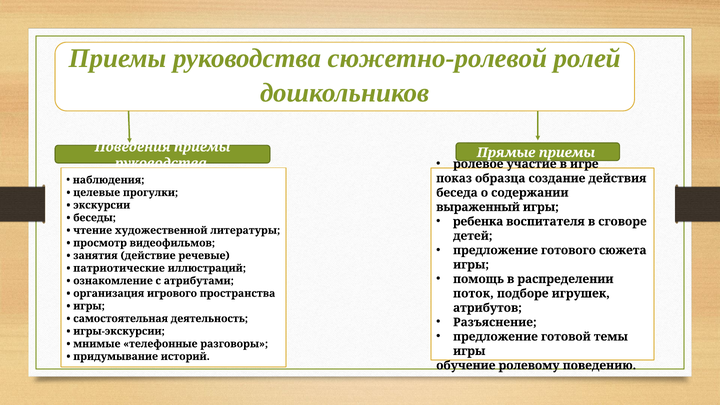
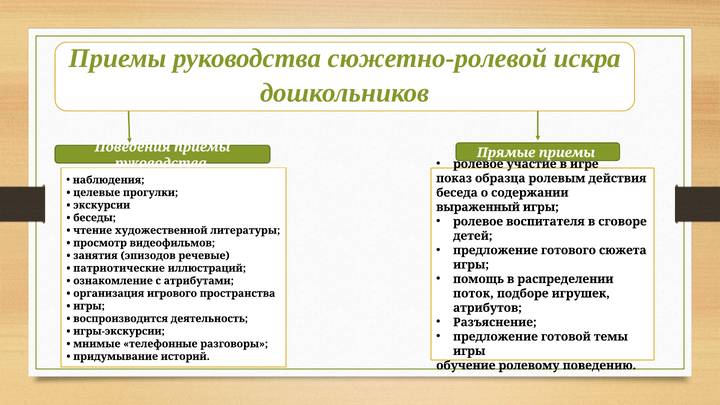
ролей: ролей -> искра (587, 58)
создание: создание -> ролевым (557, 178)
ребенка: ребенка -> ролевое (478, 221)
действие: действие -> эпизодов (148, 256)
самостоятельная: самостоятельная -> воспроизводится (121, 319)
